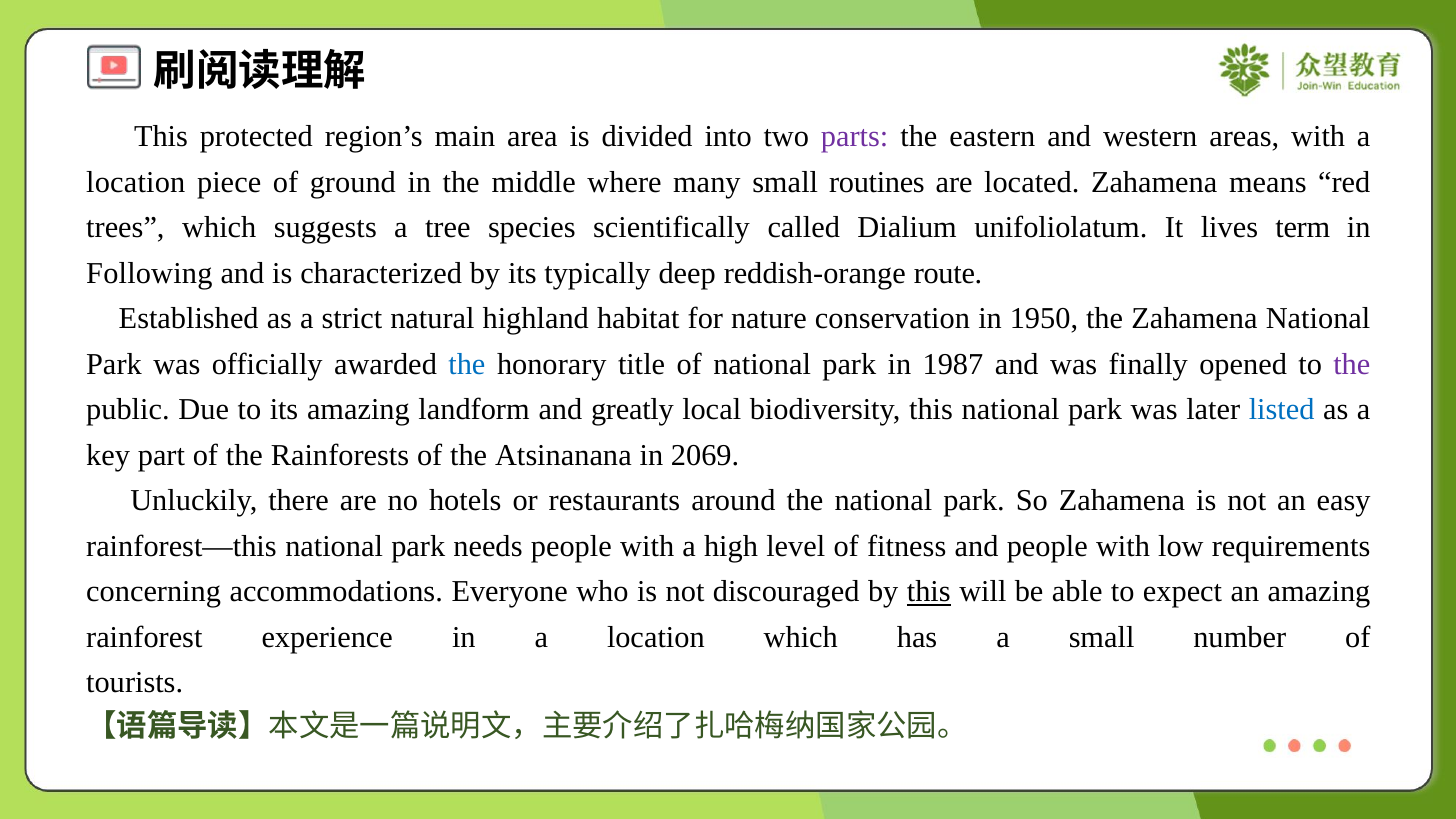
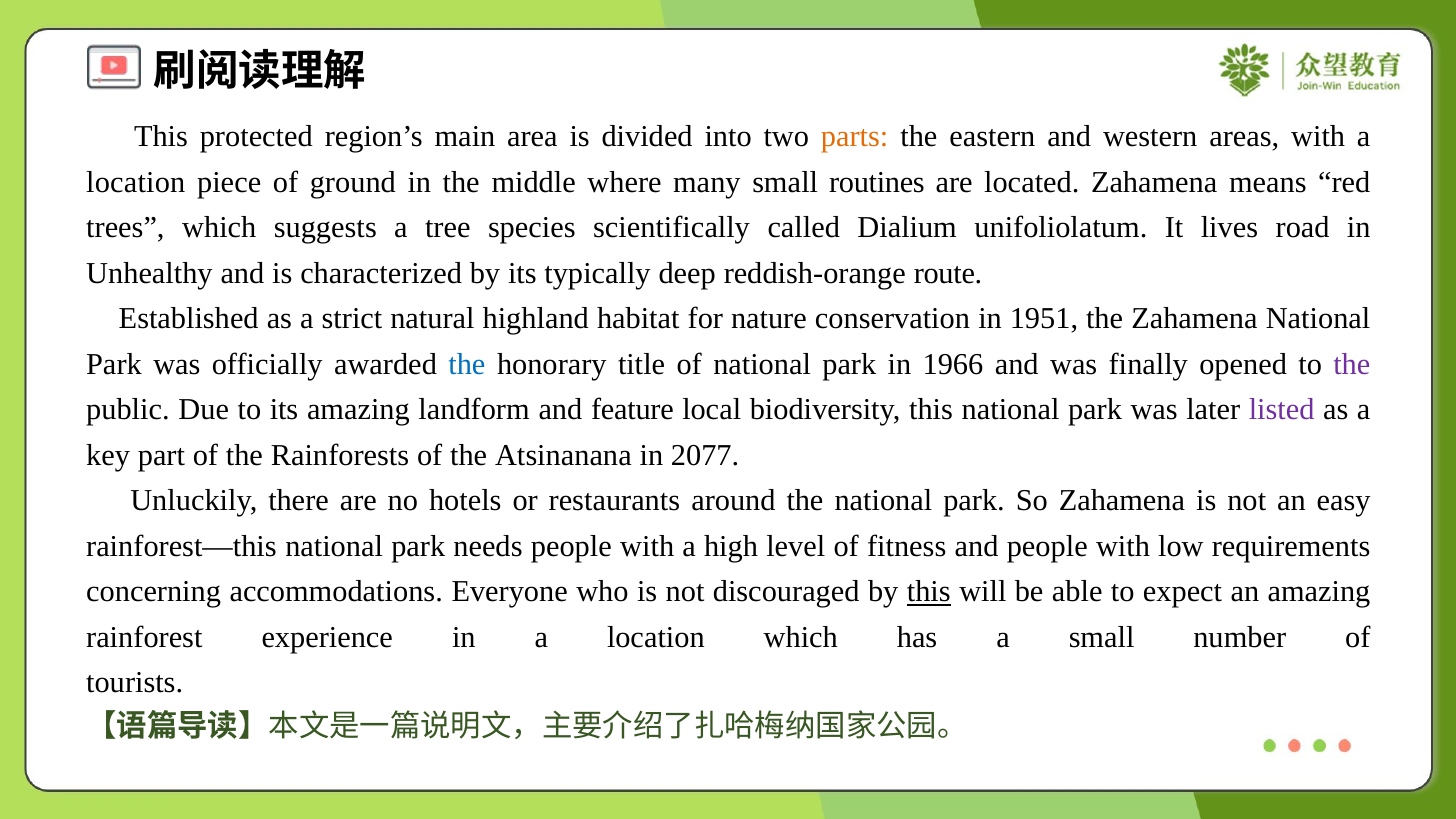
parts colour: purple -> orange (855, 137)
term: term -> road (1303, 228)
Following: Following -> Unhealthy (149, 273)
1950: 1950 -> 1951 (1044, 319)
1987: 1987 -> 1966 (953, 364)
greatly: greatly -> feature (632, 410)
listed colour: blue -> purple (1282, 410)
2069: 2069 -> 2077 (705, 455)
